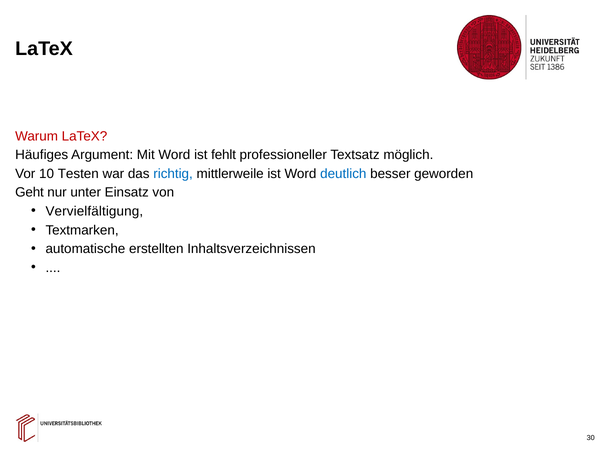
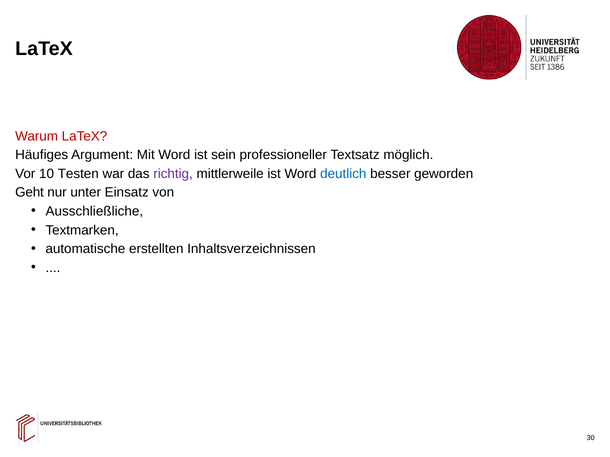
fehlt: fehlt -> sein (224, 155)
richtig colour: blue -> purple (173, 174)
Vervielfältigung: Vervielfältigung -> Ausschließliche (94, 212)
